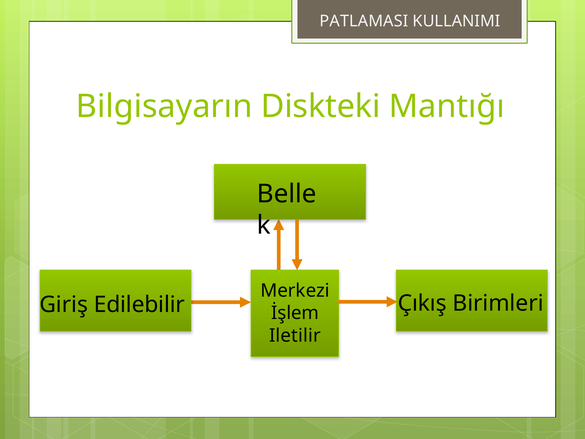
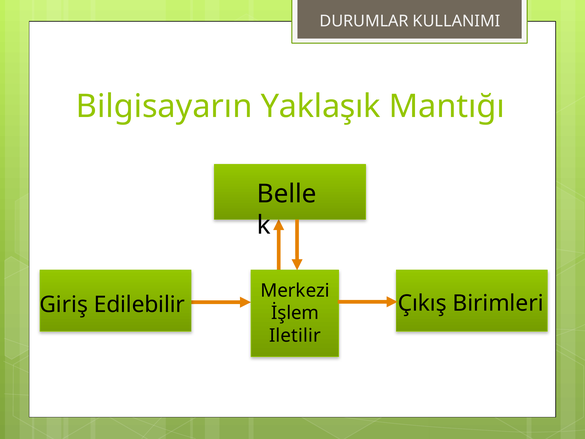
PATLAMASI: PATLAMASI -> DURUMLAR (364, 21)
Diskteki: Diskteki -> Yaklaşık (321, 106)
